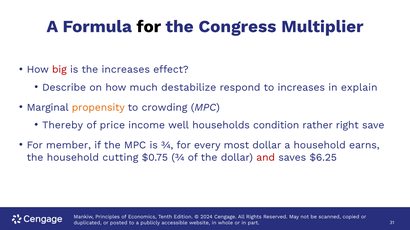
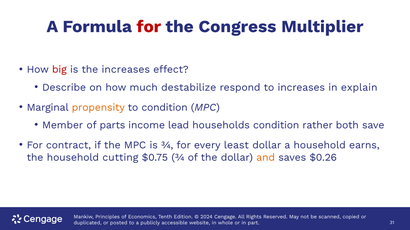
for colour: black -> red (149, 27)
to crowding: crowding -> condition (165, 108)
Thereby: Thereby -> Member (63, 125)
price: price -> parts (112, 125)
well: well -> lead (179, 125)
right: right -> both (347, 125)
member: member -> contract (69, 145)
most: most -> least (236, 145)
and colour: red -> orange (266, 158)
$6.25: $6.25 -> $0.26 (323, 158)
